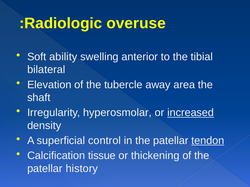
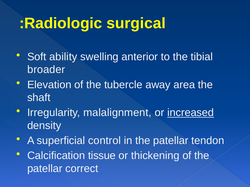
overuse: overuse -> surgical (136, 23)
bilateral: bilateral -> broader (46, 70)
hyperosmolar: hyperosmolar -> malalignment (117, 113)
tendon underline: present -> none (208, 141)
history: history -> correct (82, 169)
